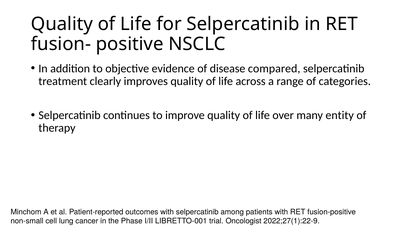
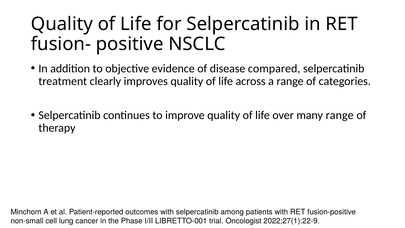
many entity: entity -> range (340, 115)
